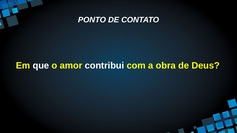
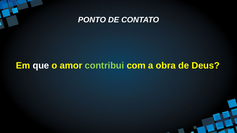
contribui colour: white -> light green (104, 66)
